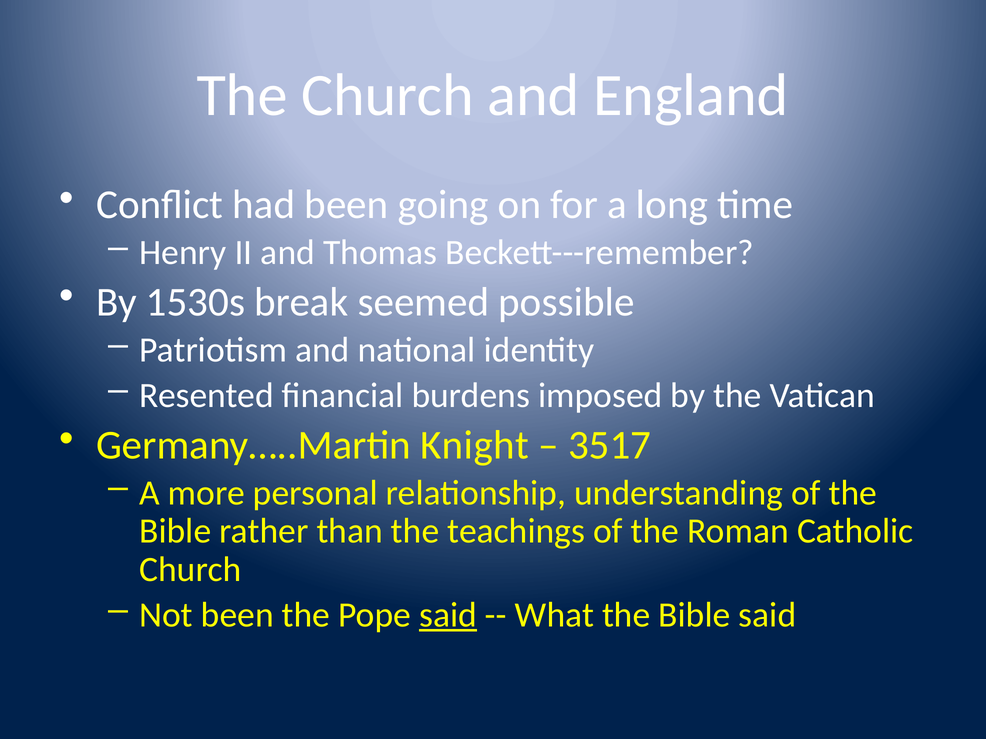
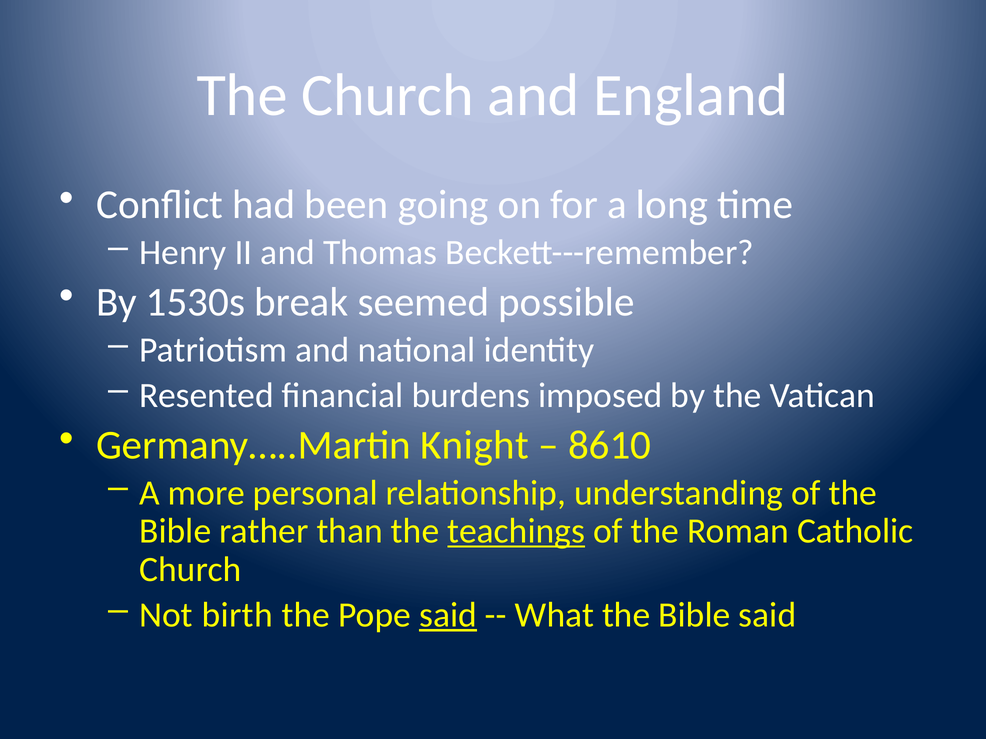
3517: 3517 -> 8610 (610, 446)
teachings underline: none -> present (516, 532)
Not been: been -> birth (237, 615)
